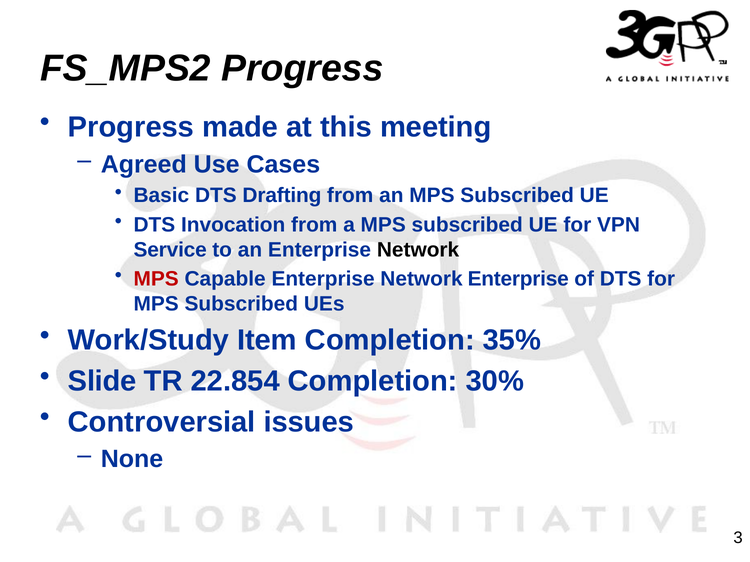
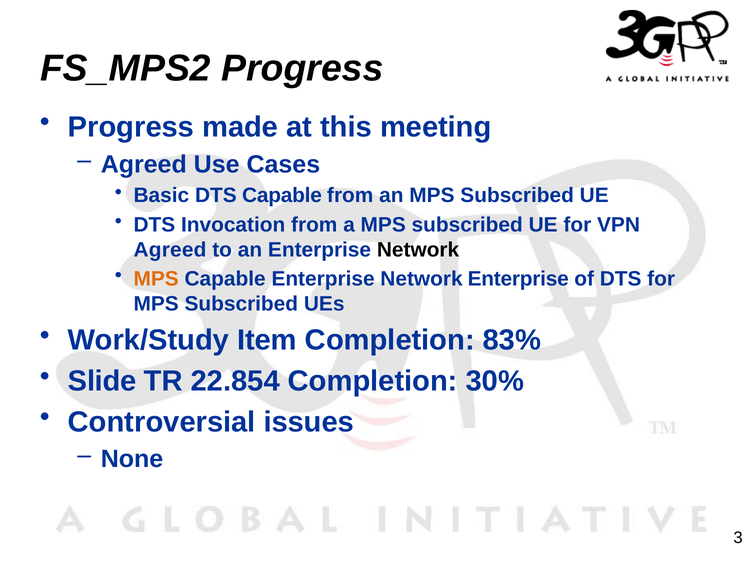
DTS Drafting: Drafting -> Capable (282, 196)
Service: Service -> Agreed (170, 250)
MPS colour: red -> orange (156, 279)
35%: 35% -> 83% (512, 341)
